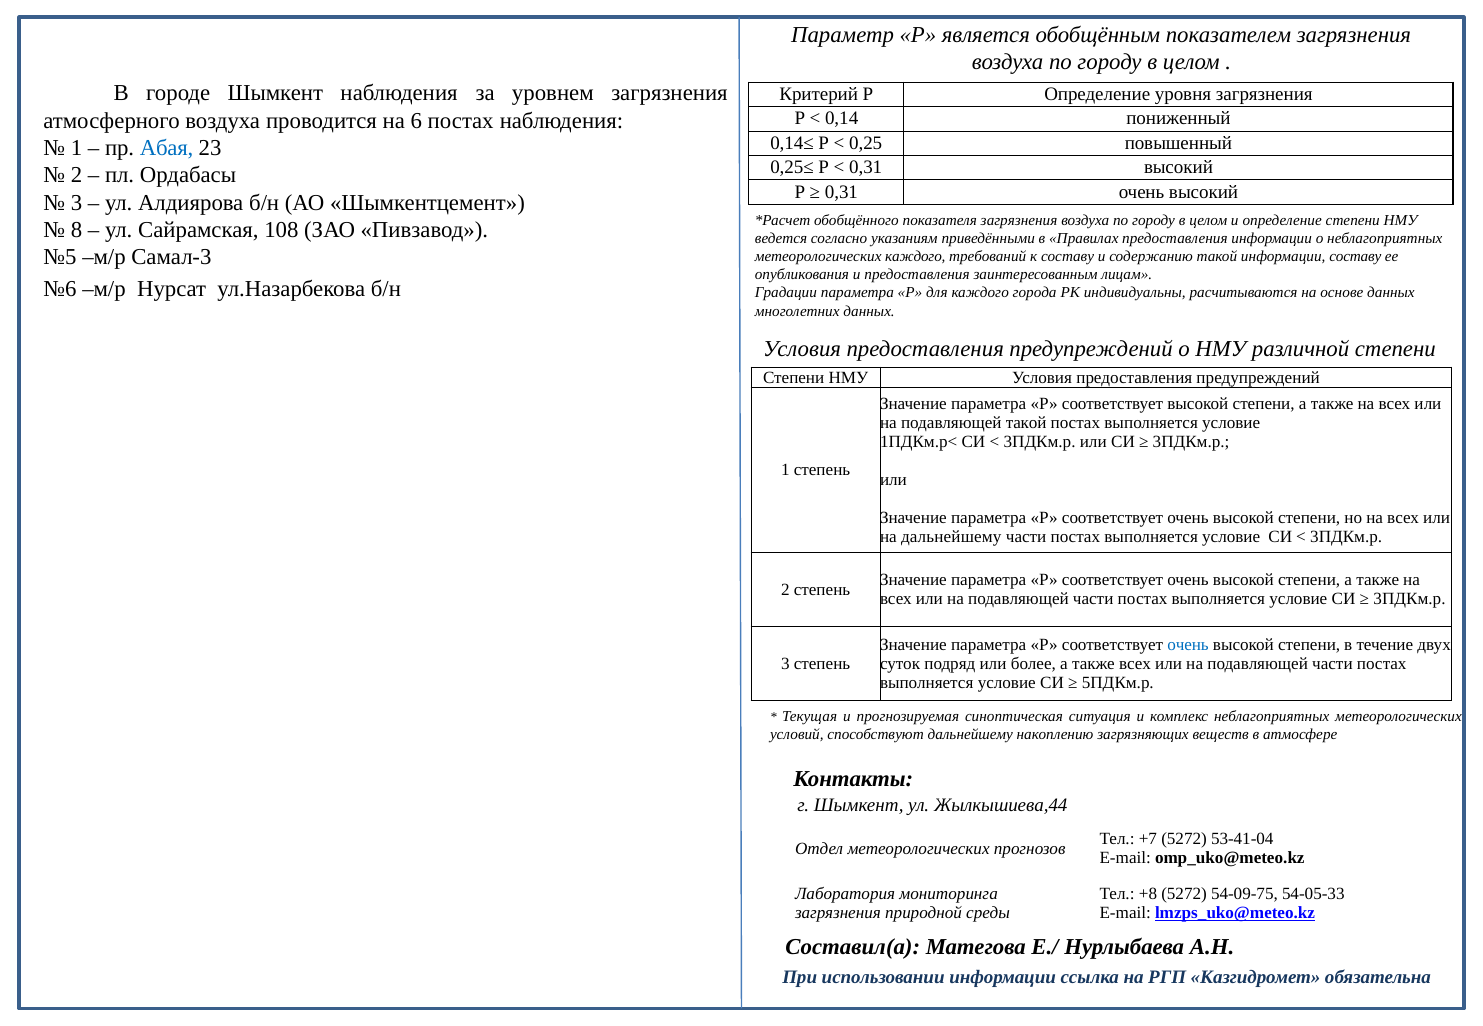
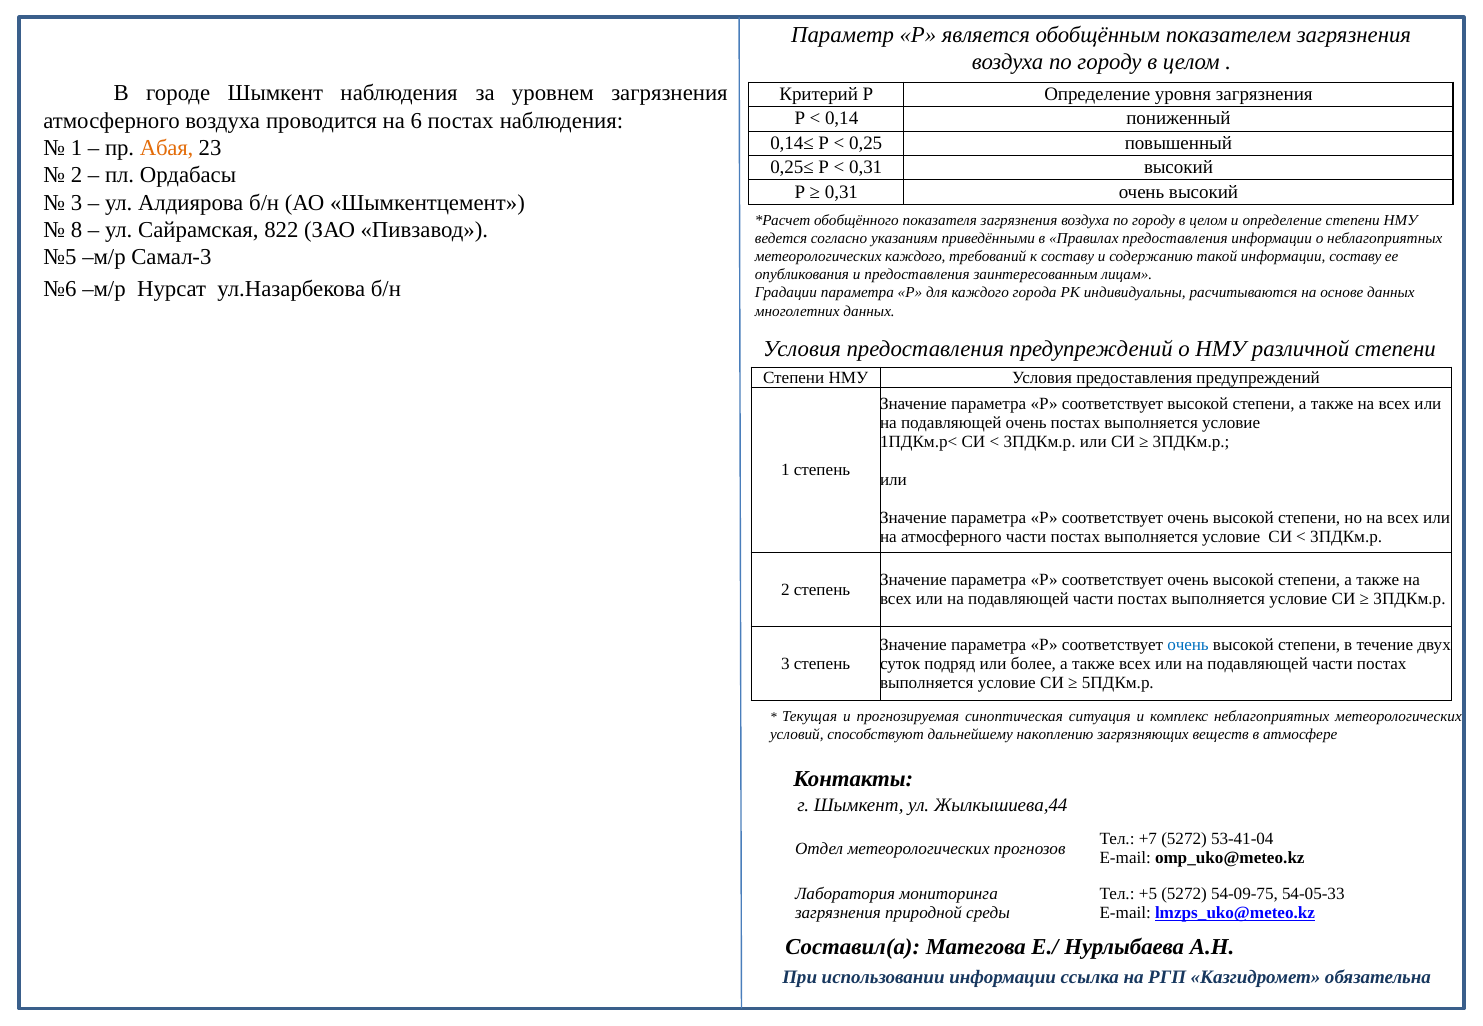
Абая colour: blue -> orange (167, 148)
108: 108 -> 822 (281, 230)
подавляющей такой: такой -> очень (1026, 423)
на дальнейшему: дальнейшему -> атмосферного (951, 537)
+8: +8 -> +5 (1148, 895)
